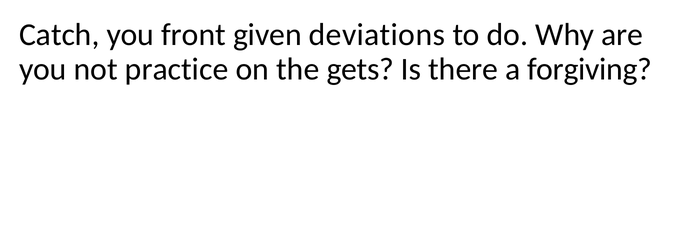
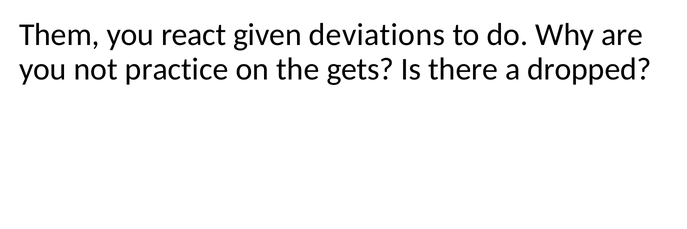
Catch: Catch -> Them (59, 35)
front: front -> react (194, 35)
forgiving: forgiving -> dropped (589, 69)
